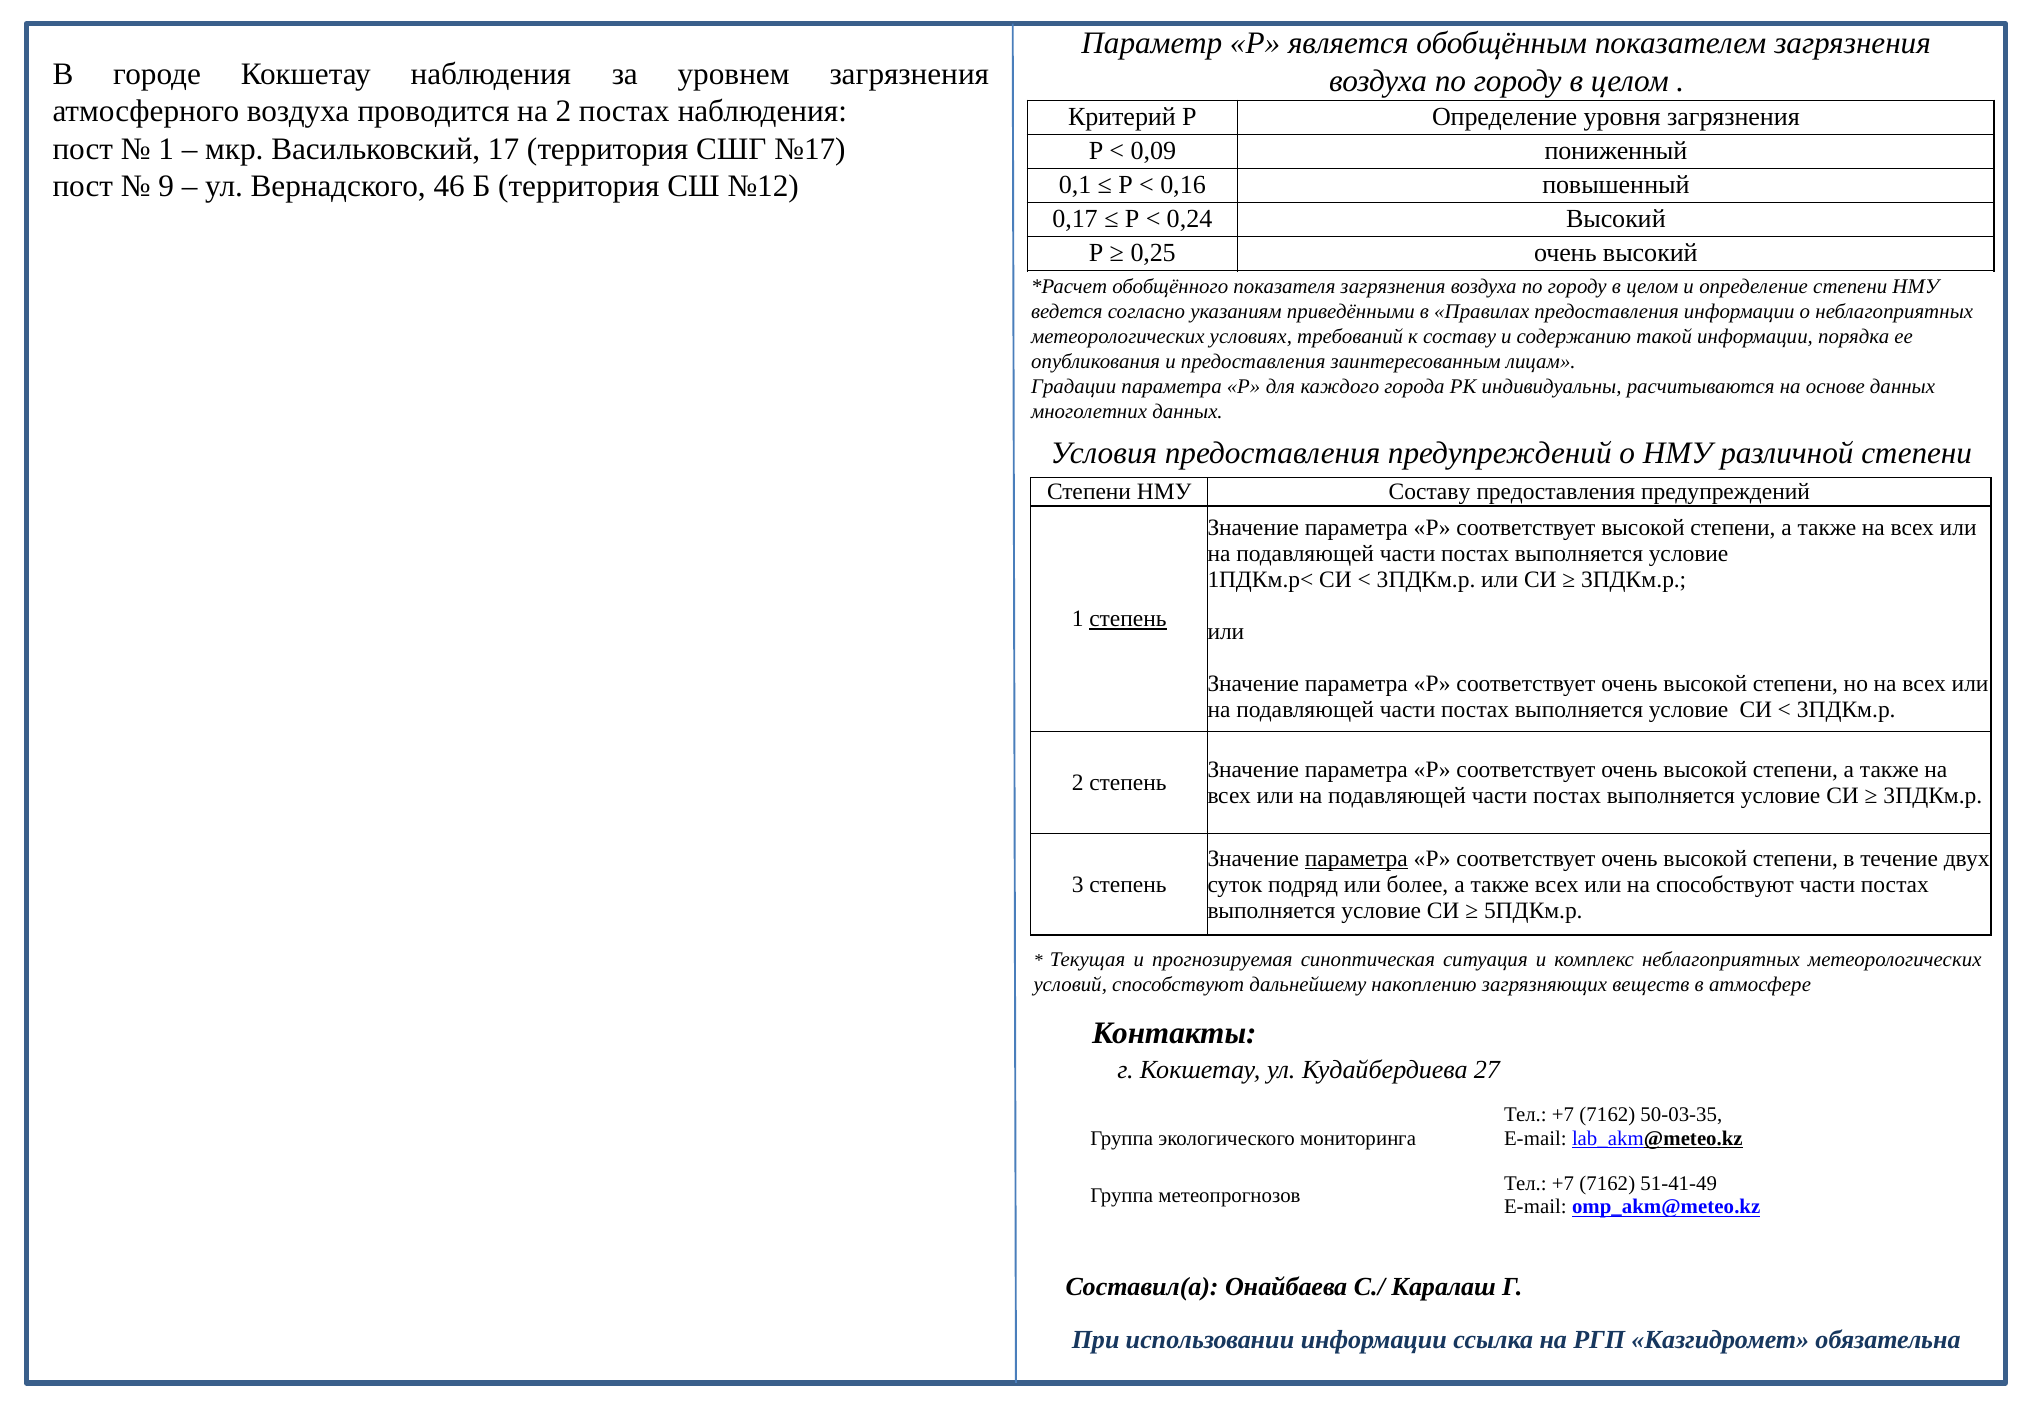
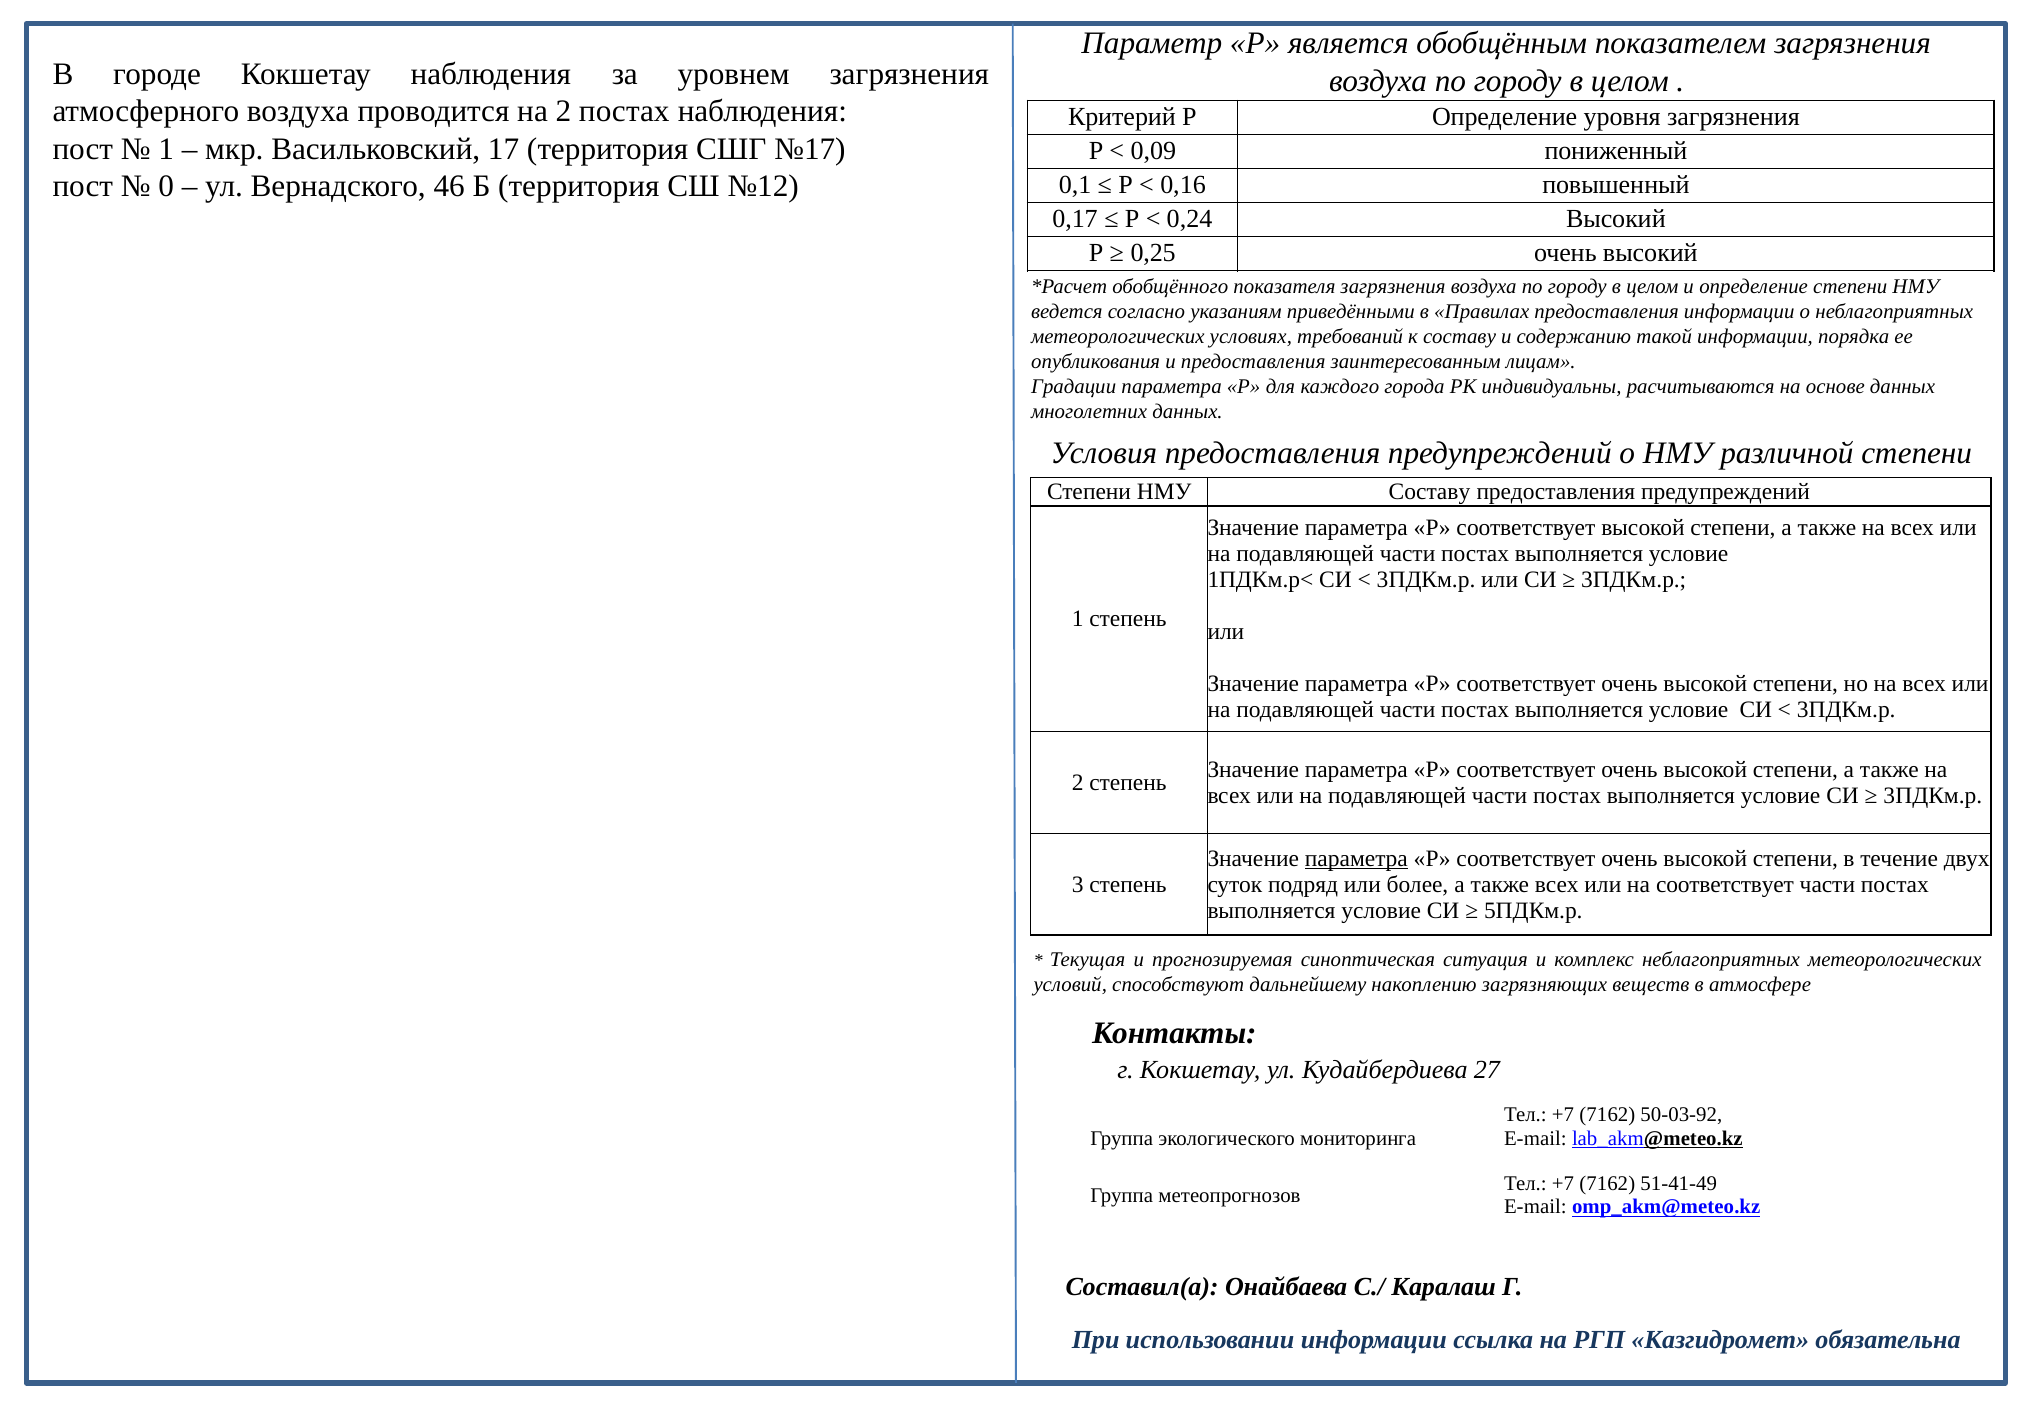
9: 9 -> 0 (166, 187)
степень underline: present -> none (1128, 619)
на способствуют: способствуют -> соответствует (1725, 884)
50-03-35: 50-03-35 -> 50-03-92 (1681, 1115)
